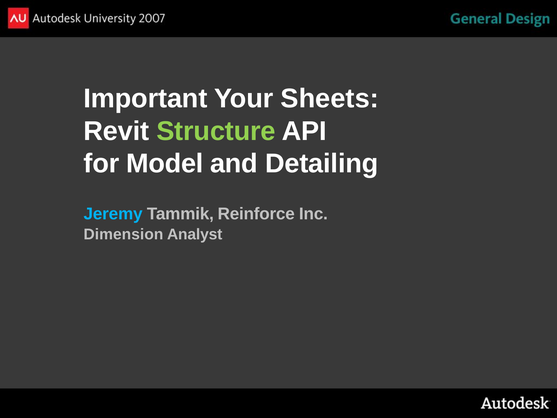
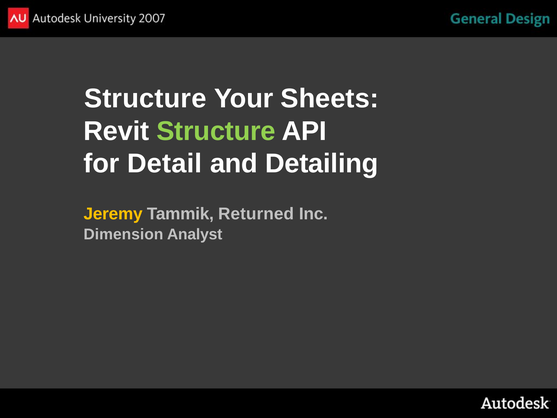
Important: Important -> Structure (145, 99)
Model: Model -> Detail (165, 164)
Jeremy colour: light blue -> yellow (113, 214)
Reinforce: Reinforce -> Returned (256, 214)
